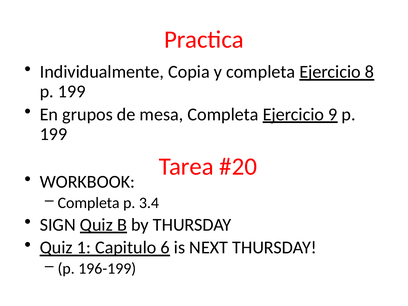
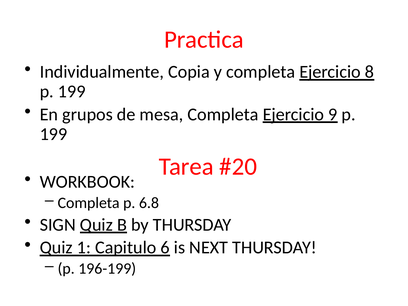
3.4: 3.4 -> 6.8 (149, 203)
